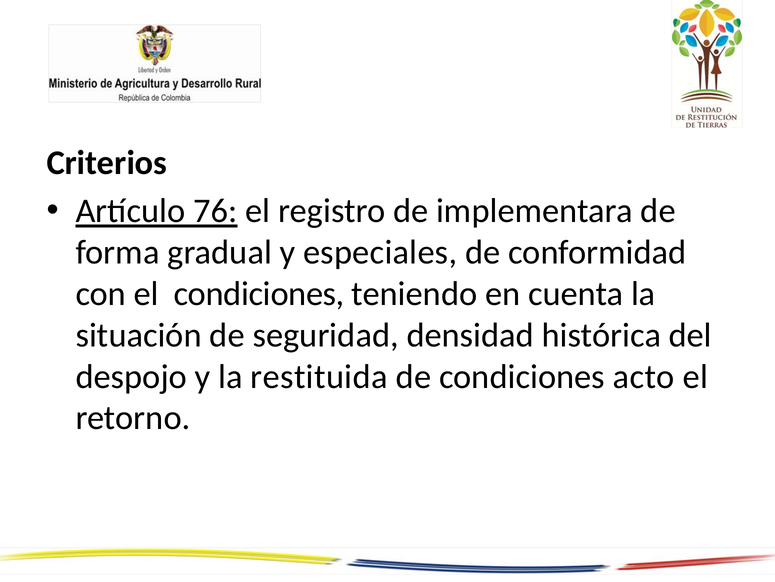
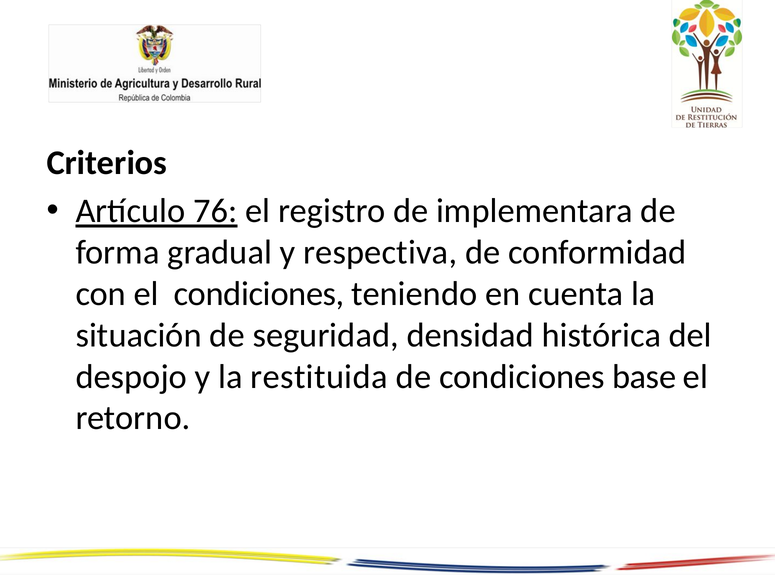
especiales: especiales -> respectiva (380, 252)
acto: acto -> base (644, 376)
